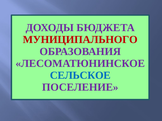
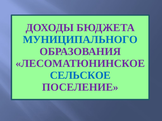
МУНИЦИПАЛЬНОГО colour: red -> blue (80, 40)
